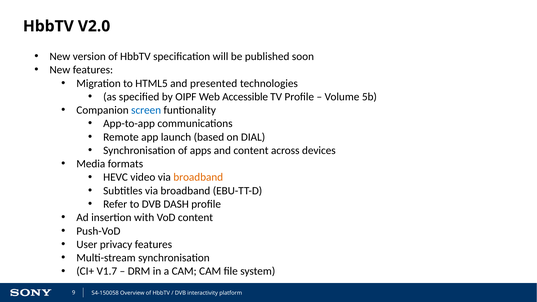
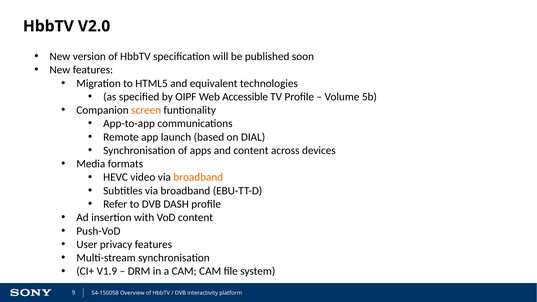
presented: presented -> equivalent (214, 83)
screen colour: blue -> orange (146, 110)
V1.7: V1.7 -> V1.9 (107, 271)
